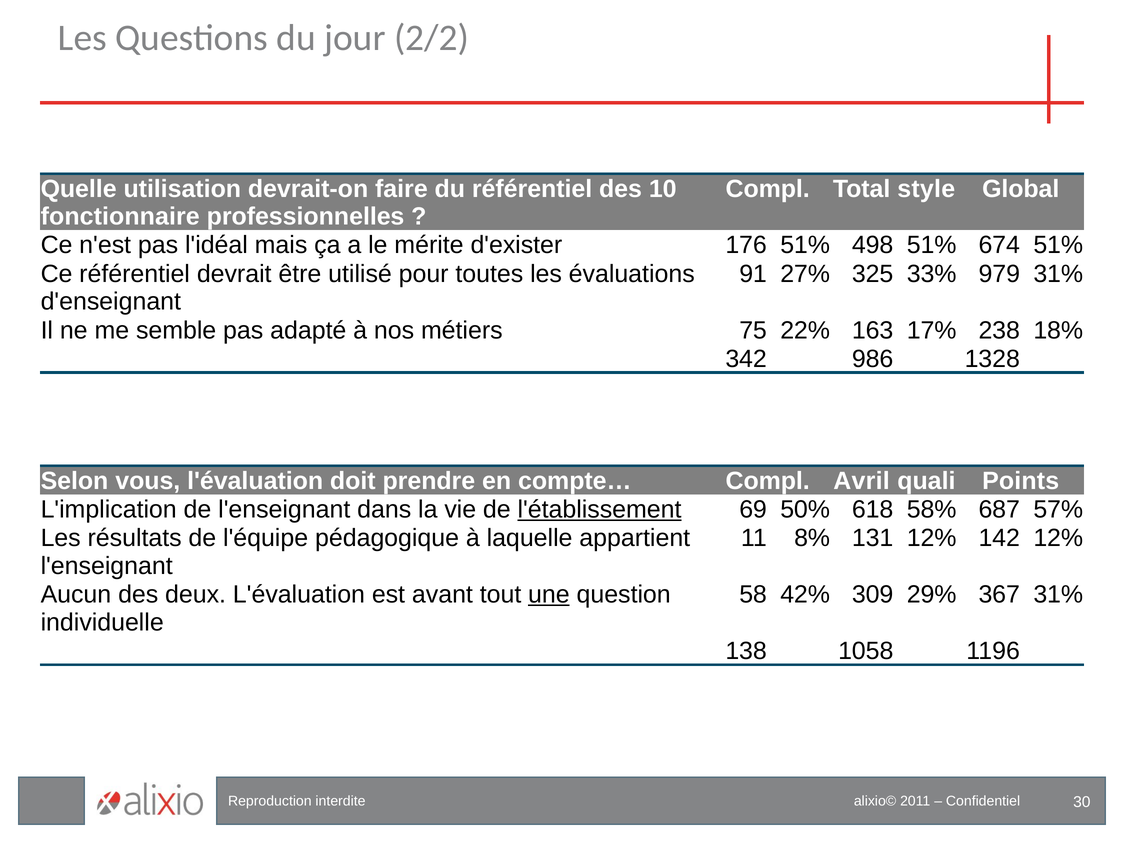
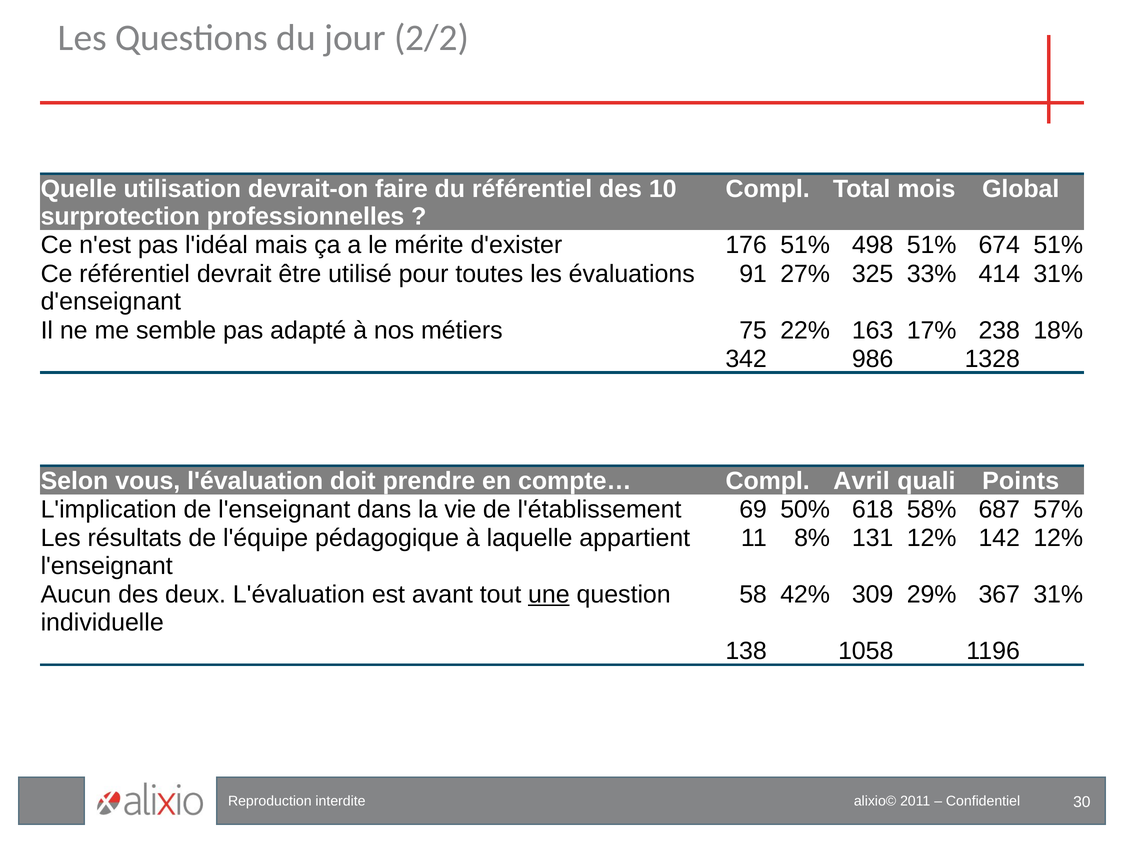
style: style -> mois (926, 189)
fonctionnaire: fonctionnaire -> surprotection (120, 217)
979: 979 -> 414 (999, 274)
l'établissement underline: present -> none (600, 510)
